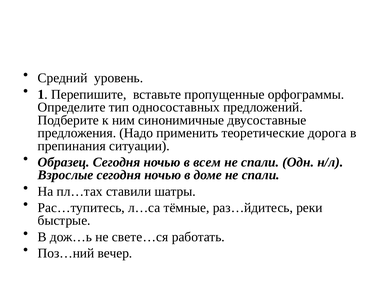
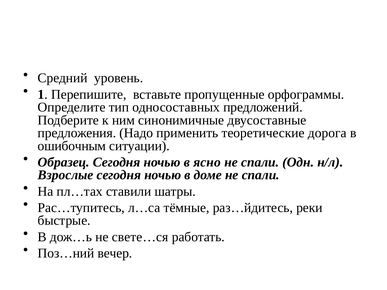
препинания: препинания -> ошибочным (72, 146)
всем: всем -> ясно (207, 162)
